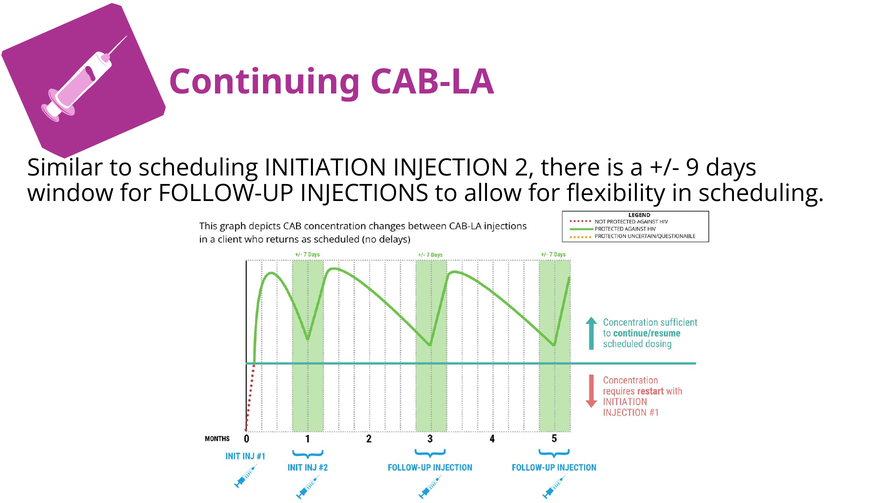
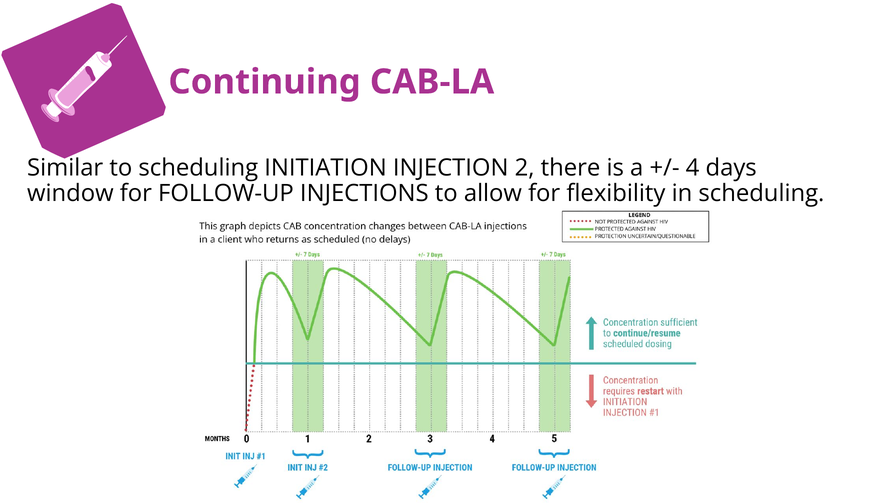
9: 9 -> 4 (693, 168)
